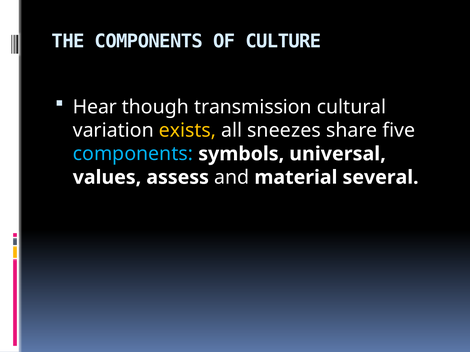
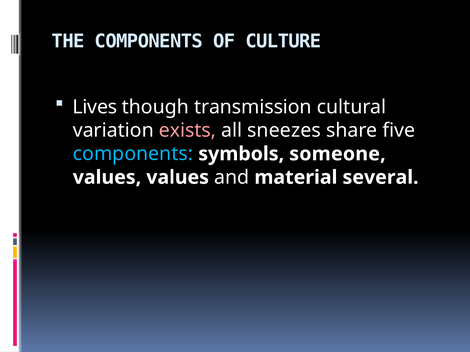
Hear: Hear -> Lives (95, 107)
exists colour: yellow -> pink (187, 131)
universal: universal -> someone (337, 154)
values assess: assess -> values (178, 178)
